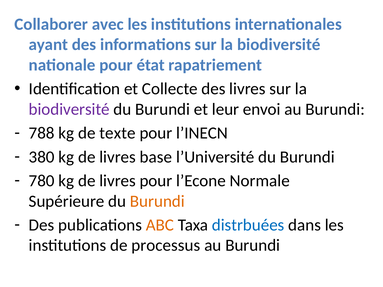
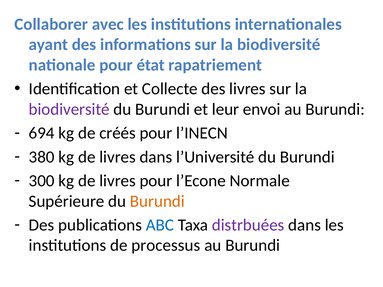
788: 788 -> 694 (42, 133)
texte: texte -> créés (118, 133)
livres base: base -> dans (156, 157)
780: 780 -> 300 (42, 181)
ABC colour: orange -> blue (160, 225)
distrbuées colour: blue -> purple (248, 225)
